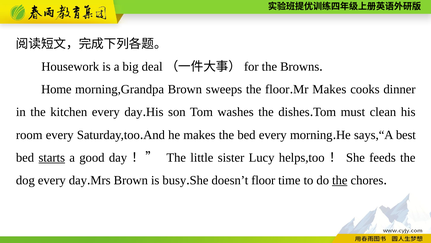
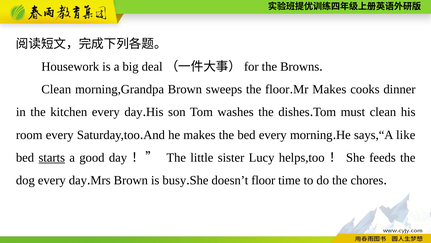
Home: Home -> Clean (56, 89)
best: best -> like (406, 135)
the underline: present -> none (340, 180)
